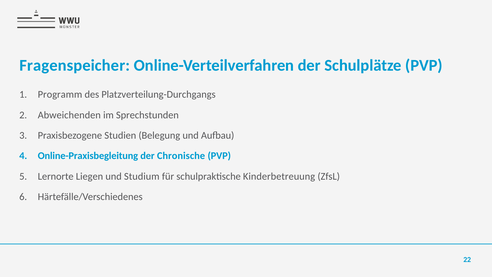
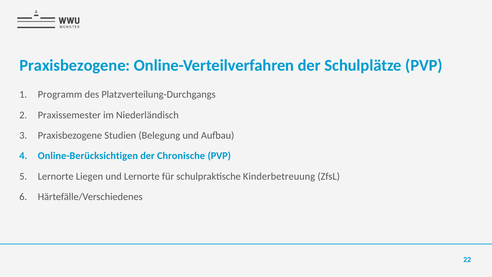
Fragenspeicher: Fragenspeicher -> Praxisbezogene (75, 66)
Abweichenden: Abweichenden -> Praxissemester (69, 115)
Sprechstunden: Sprechstunden -> Niederländisch (147, 115)
Online-Praxisbegleitung: Online-Praxisbegleitung -> Online-Berücksichtigen (88, 156)
und Studium: Studium -> Lernorte (142, 176)
